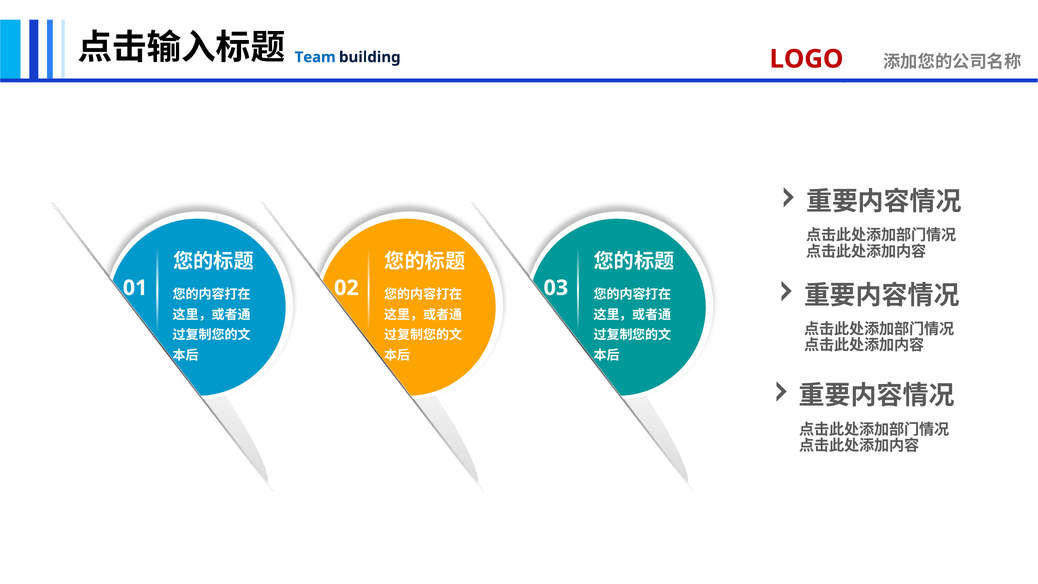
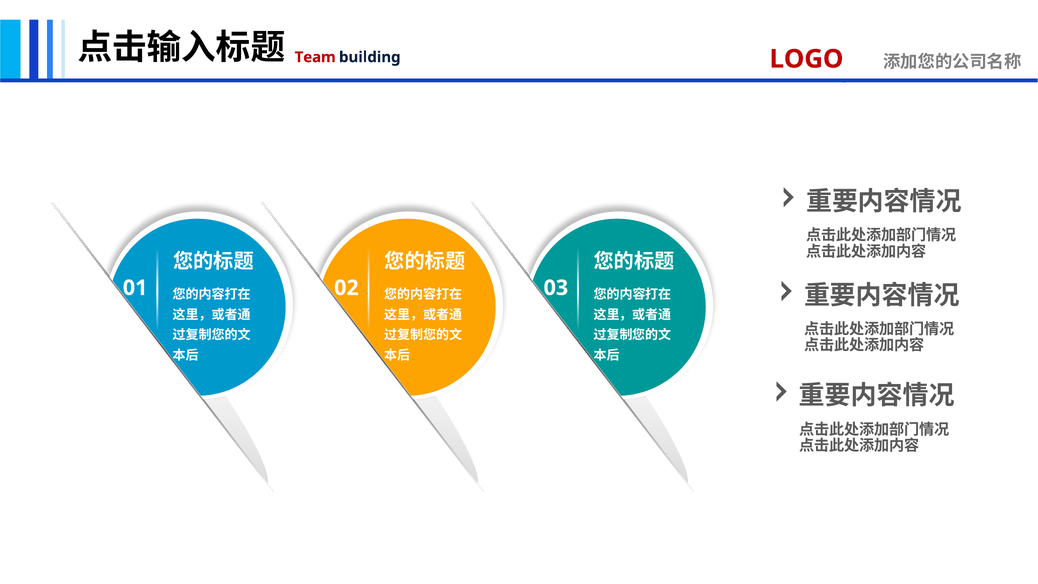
Team colour: blue -> red (315, 57)
